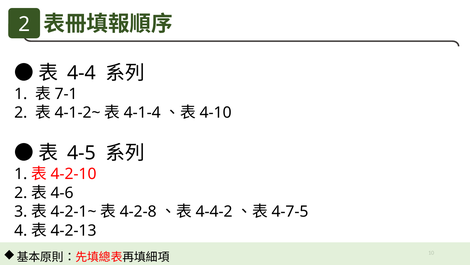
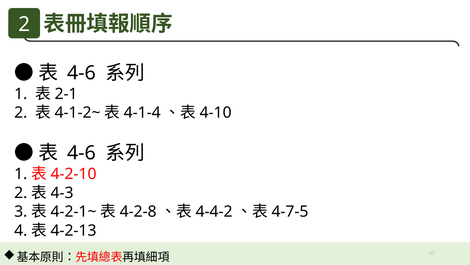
4-4: 4-4 -> 4-6 (81, 73)
7-1: 7-1 -> 2-1 (66, 94)
4-5: 4-5 -> 4-6 (81, 153)
4-6: 4-6 -> 4-3 (62, 192)
